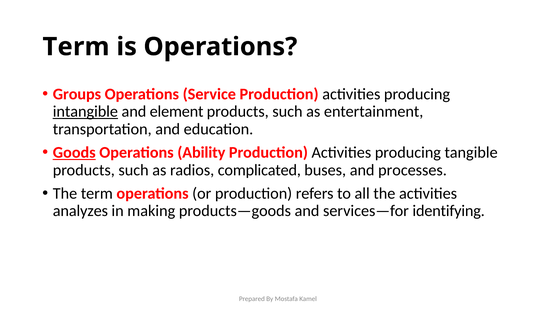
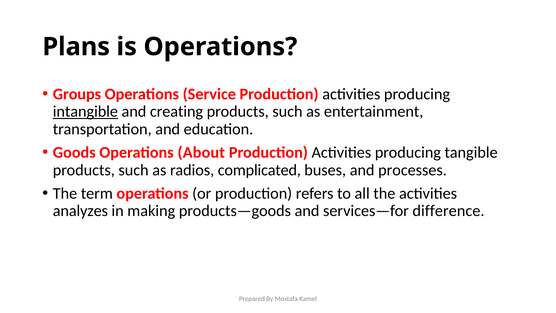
Term: Term -> Plans (76, 47)
element: element -> creating (177, 112)
Goods underline: present -> none (74, 152)
Ability: Ability -> About (201, 152)
identifying: identifying -> difference (449, 211)
